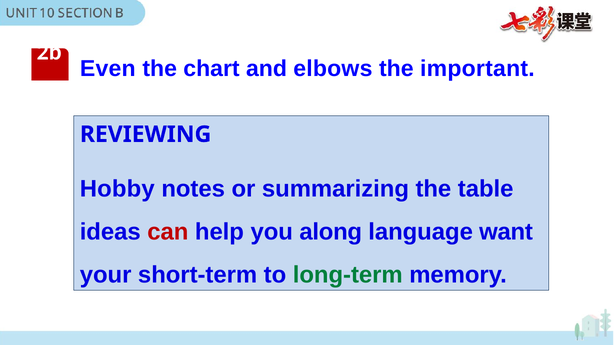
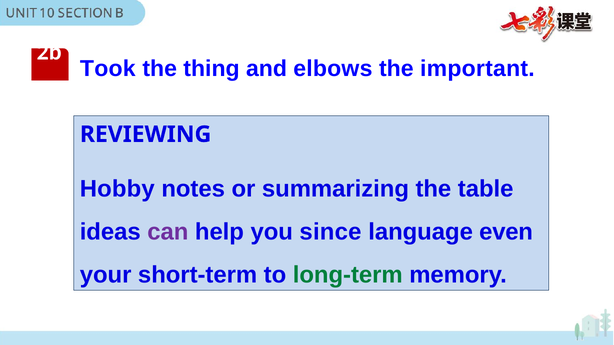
Even: Even -> Took (108, 69)
chart: chart -> thing (211, 69)
can colour: red -> purple (168, 232)
along: along -> since (330, 232)
want: want -> even (506, 232)
